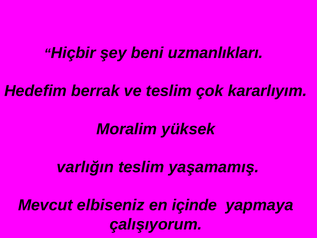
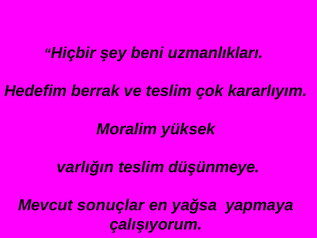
yaşamamış: yaşamamış -> düşünmeye (214, 167)
elbiseniz: elbiseniz -> sonuçlar (111, 205)
içinde: içinde -> yağsa (194, 205)
